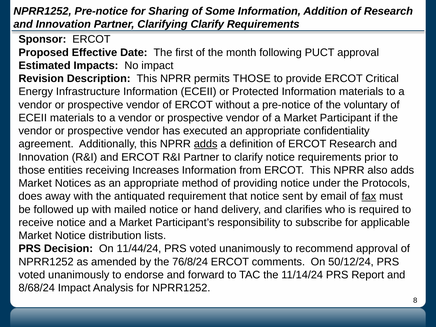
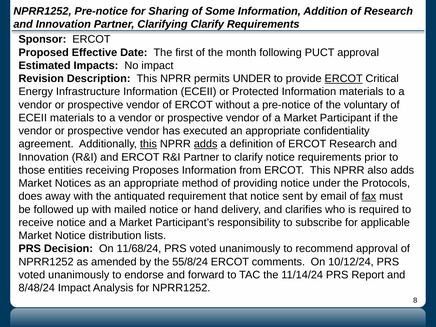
permits THOSE: THOSE -> UNDER (252, 79)
ERCOT underline: none -> present (344, 79)
this underline: none -> present (148, 144)
Increases: Increases -> Proposes (156, 170)
11/44/24: 11/44/24 -> 11/68/24 (139, 249)
76/8/24: 76/8/24 -> 55/8/24 (190, 262)
50/12/24: 50/12/24 -> 10/12/24 (351, 262)
8/68/24: 8/68/24 -> 8/48/24 (37, 288)
